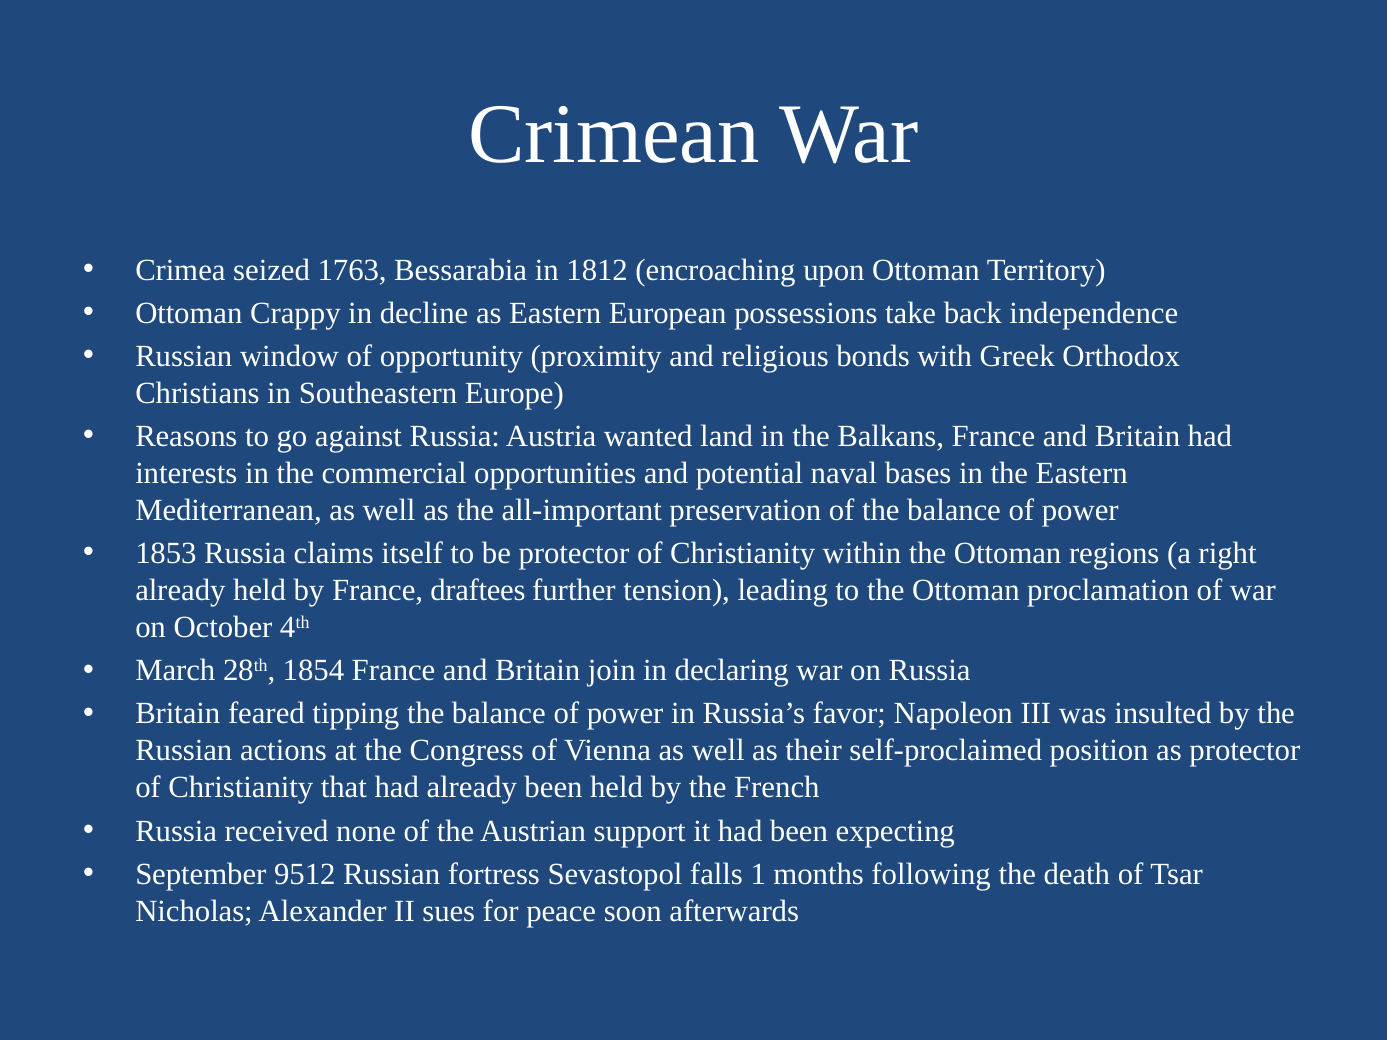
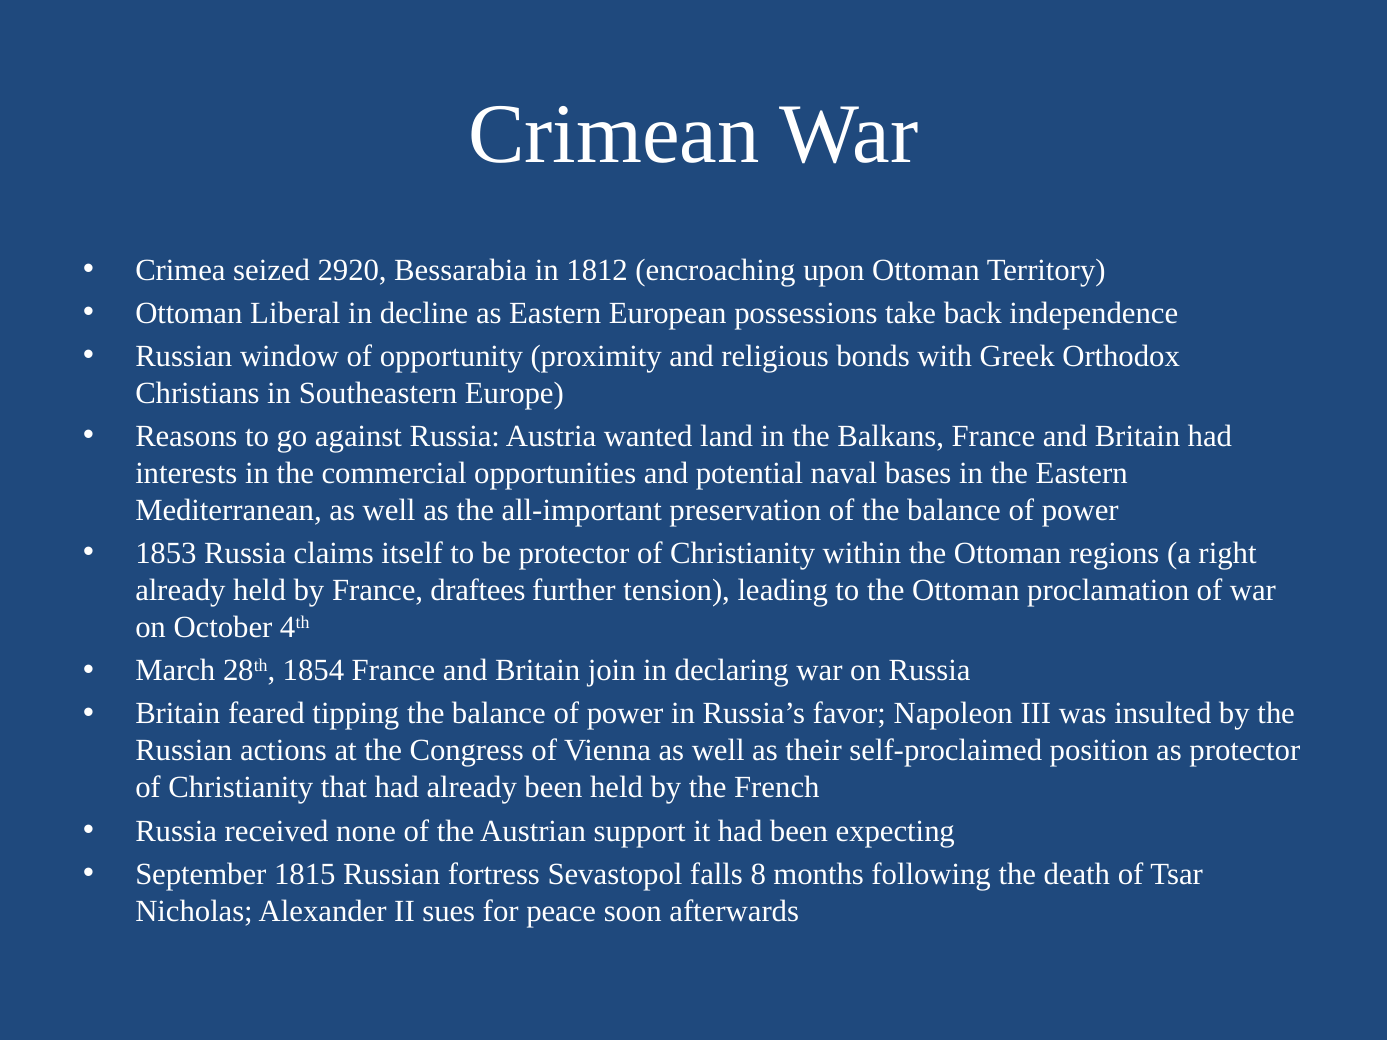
1763: 1763 -> 2920 (352, 270)
Crappy: Crappy -> Liberal (295, 313)
9512: 9512 -> 1815 (305, 874)
1: 1 -> 8 (758, 874)
